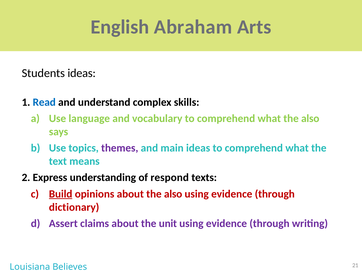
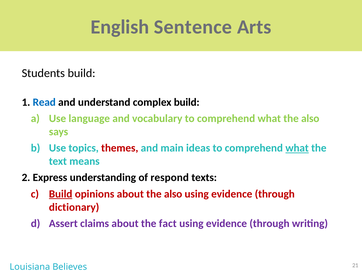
Abraham: Abraham -> Sentence (193, 27)
Students ideas: ideas -> build (82, 73)
complex skills: skills -> build (187, 103)
themes colour: purple -> red (120, 148)
what underline: none -> present (297, 148)
unit: unit -> fact (168, 224)
